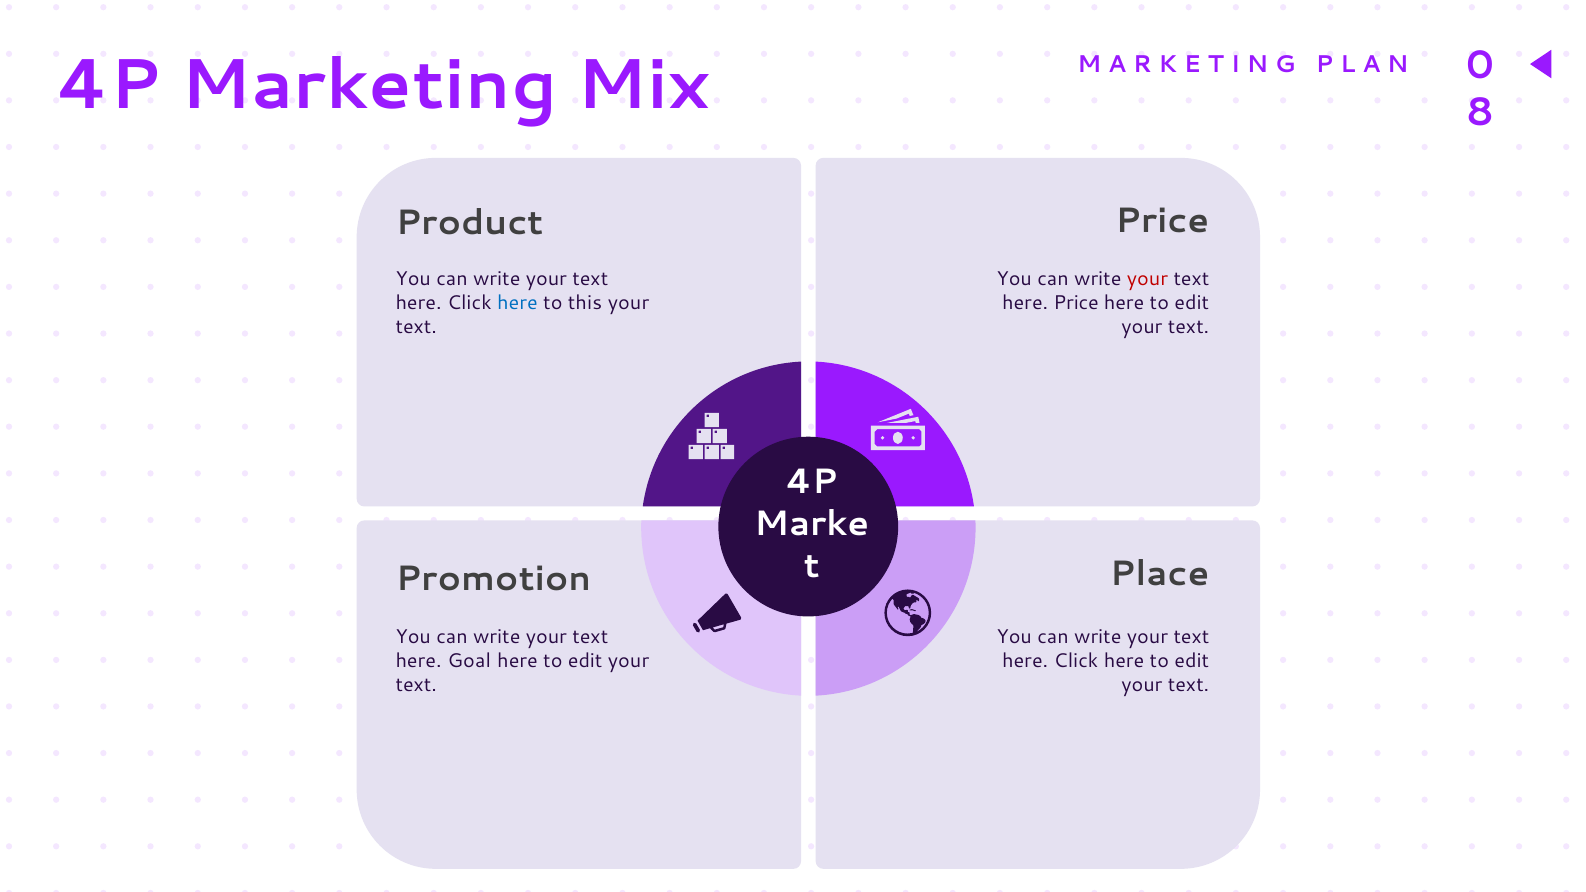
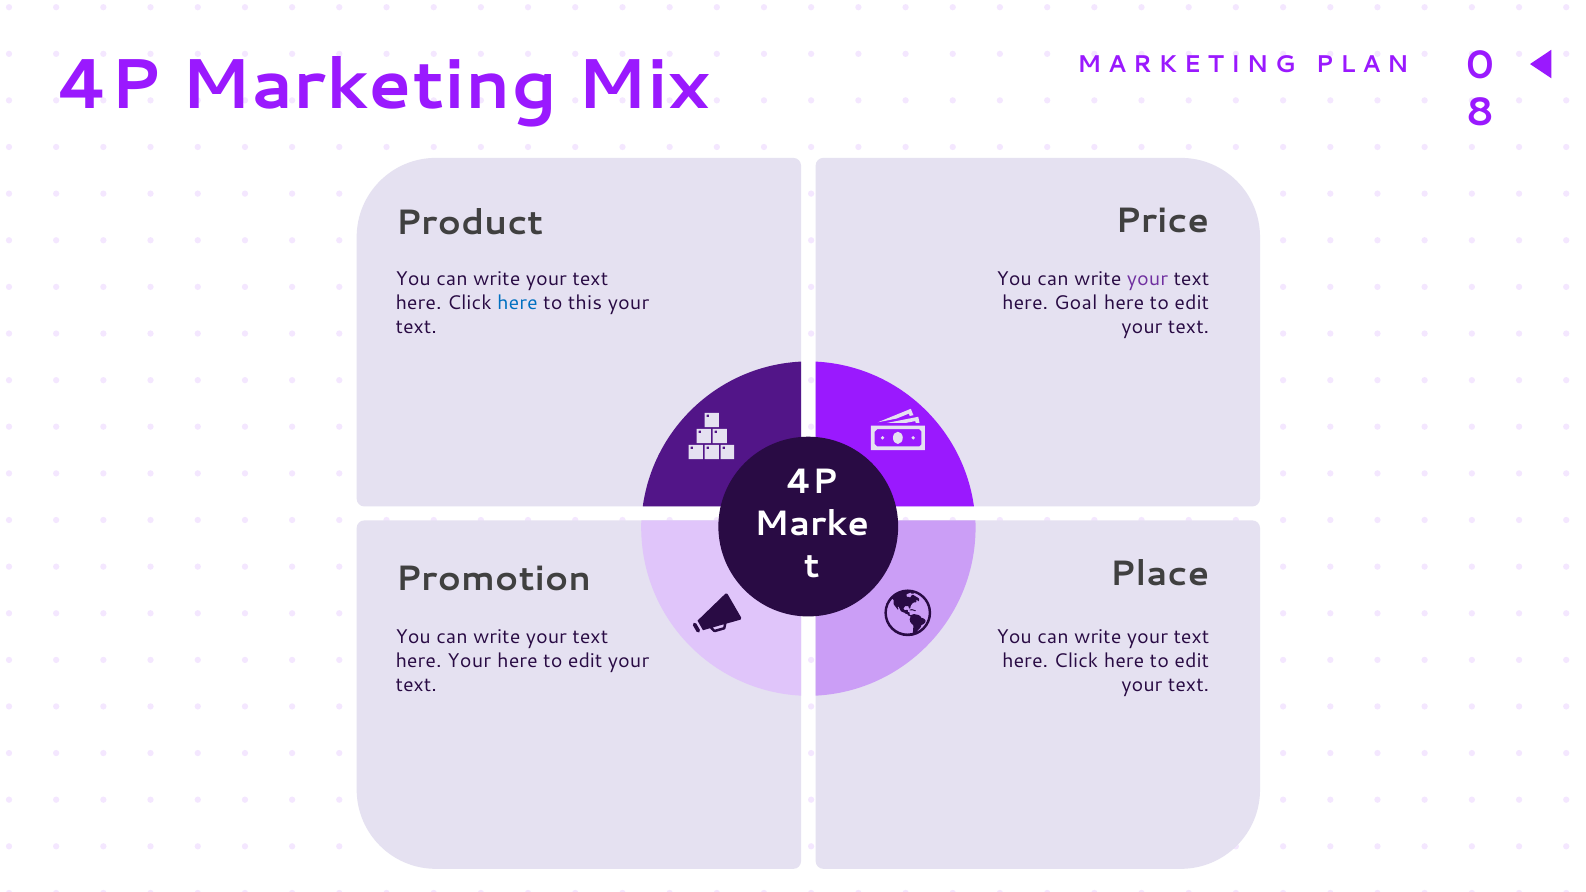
your colour: red -> purple (1148, 279)
here Price: Price -> Goal (1076, 303)
here Goal: Goal -> Your (469, 661)
